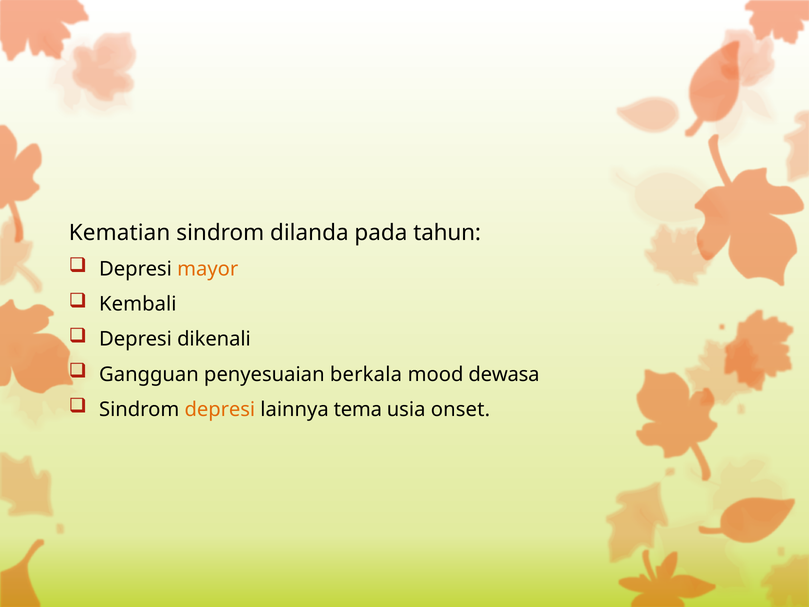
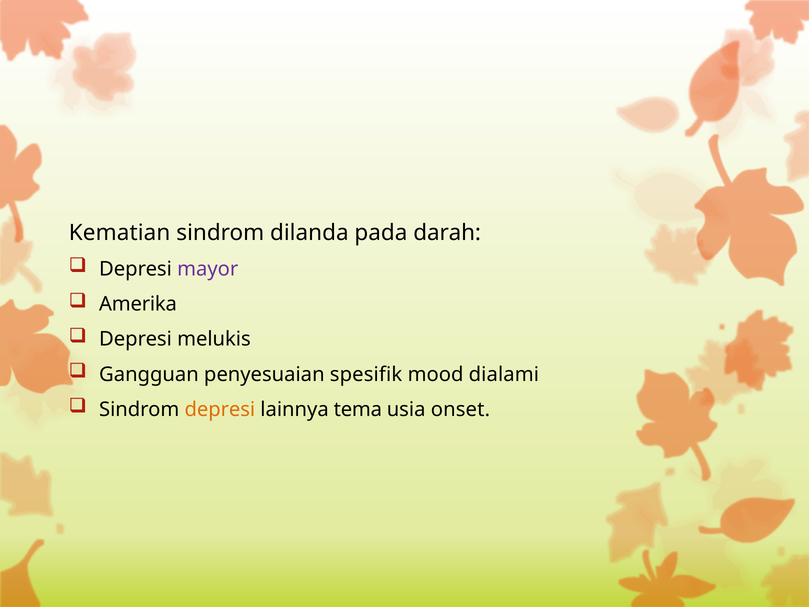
tahun: tahun -> darah (447, 233)
mayor colour: orange -> purple (208, 269)
Kembali: Kembali -> Amerika (138, 304)
dikenali: dikenali -> melukis (214, 339)
berkala: berkala -> spesifik (366, 374)
dewasa: dewasa -> dialami (504, 374)
